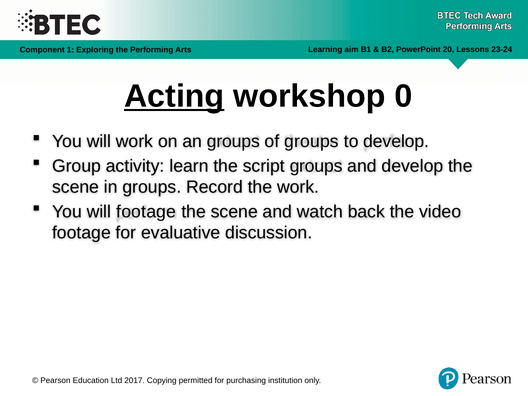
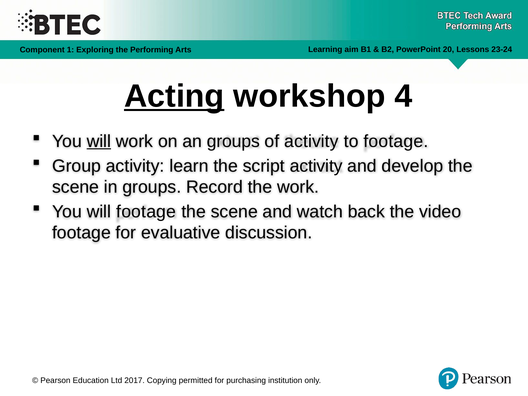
0: 0 -> 4 (403, 96)
will underline: none -> present (99, 141)
of groups: groups -> activity (311, 141)
to develop: develop -> footage (396, 141)
script groups: groups -> activity (316, 166)
